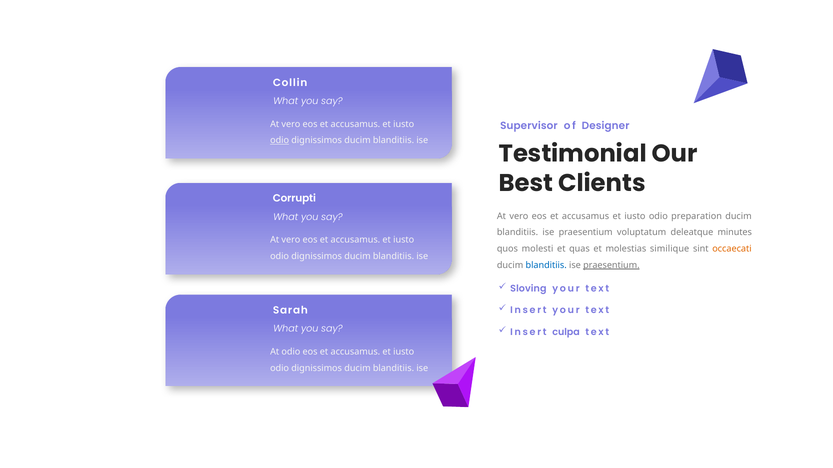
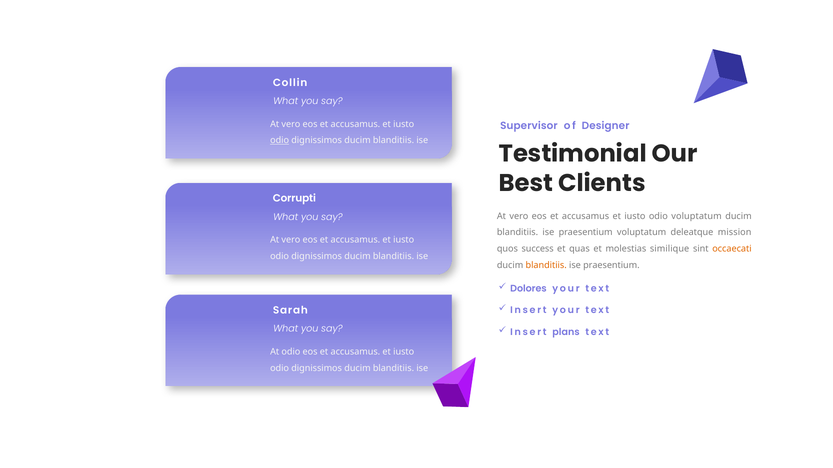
odio preparation: preparation -> voluptatum (697, 216)
minutes: minutes -> mission (735, 233)
molesti: molesti -> success (538, 249)
blanditiis colour: blue -> orange (546, 265)
praesentium underline: present -> none (611, 265)
Sloving: Sloving -> Dolores (528, 289)
culpa: culpa -> plans (566, 332)
